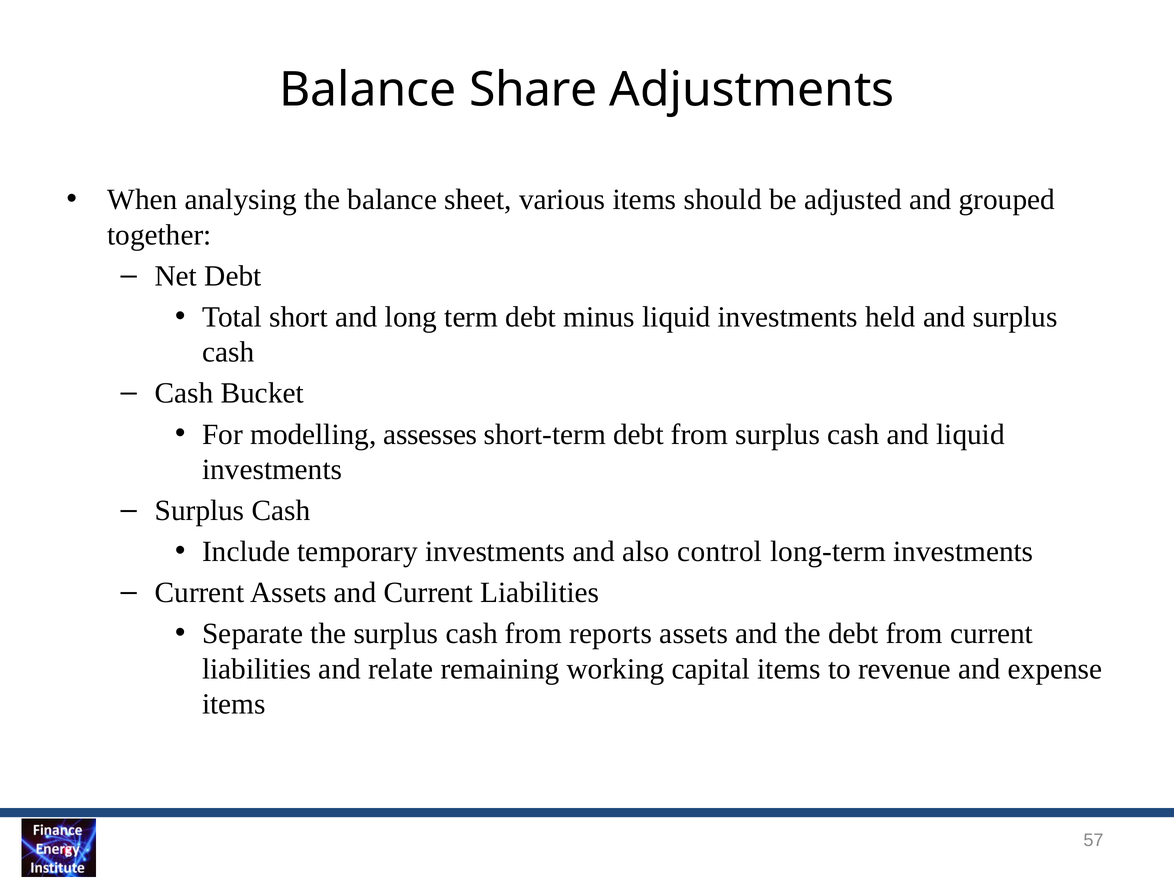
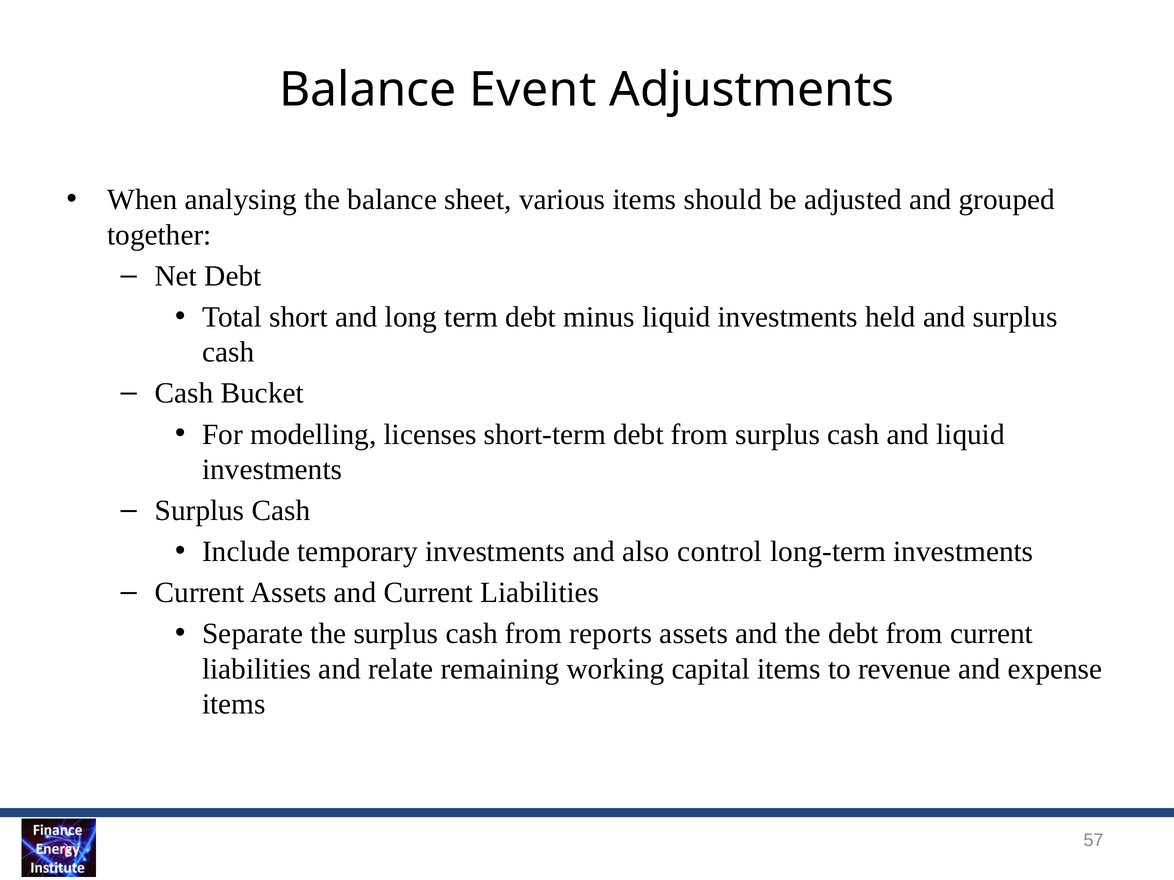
Share: Share -> Event (533, 90)
assesses: assesses -> licenses (430, 435)
